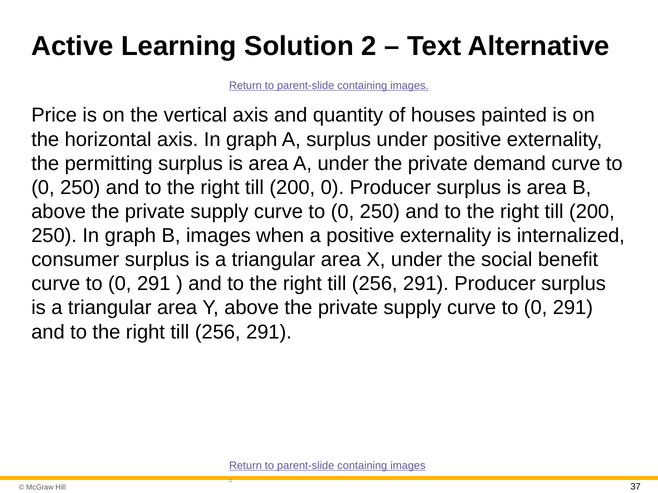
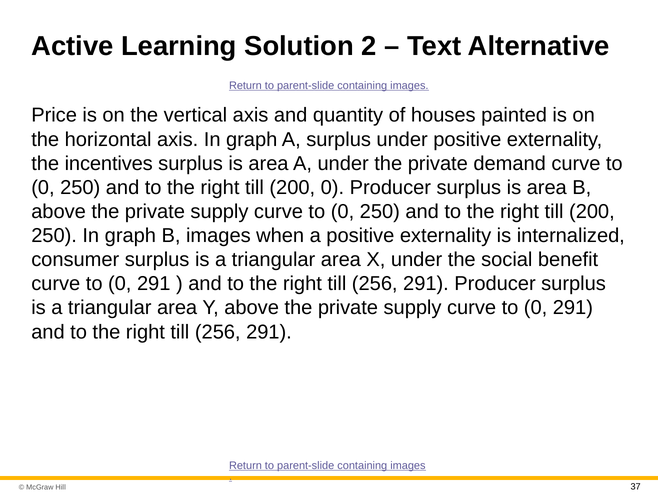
permitting: permitting -> incentives (109, 164)
